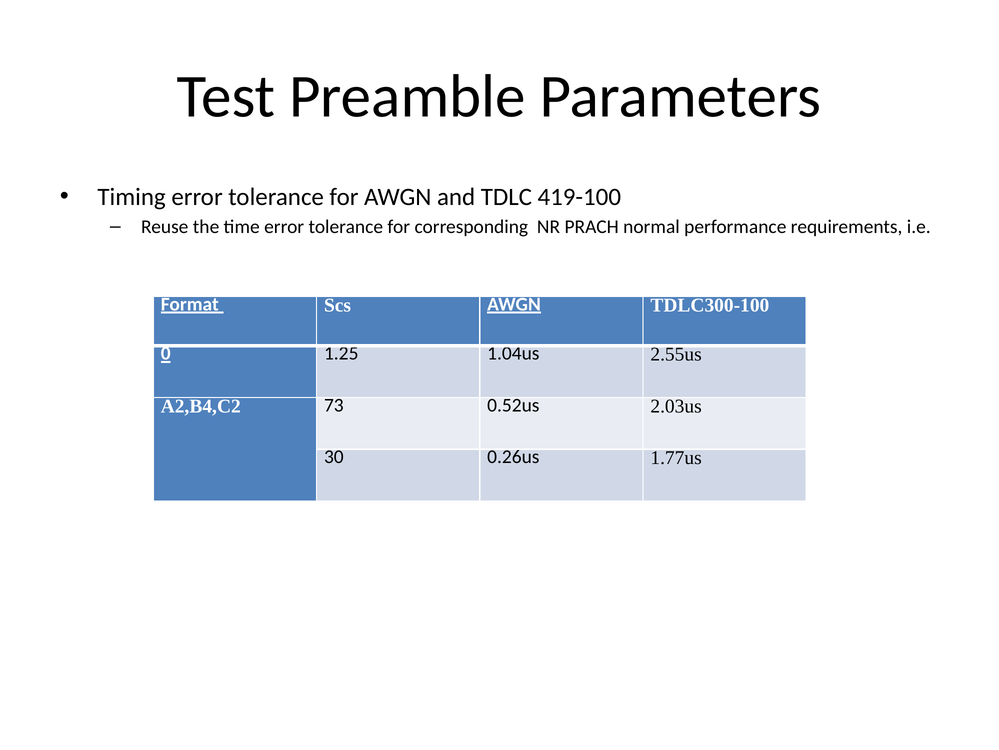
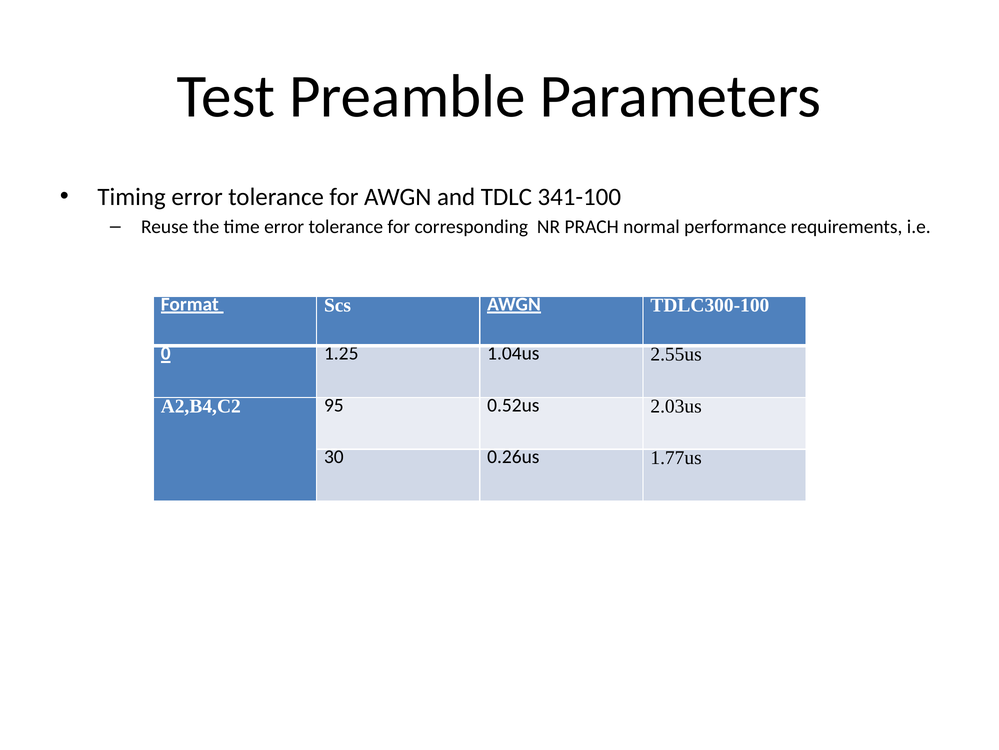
419-100: 419-100 -> 341-100 (579, 197)
73: 73 -> 95 (334, 405)
